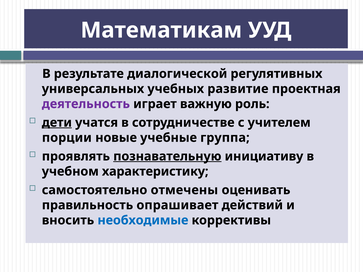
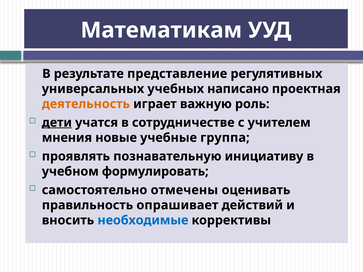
диалогической: диалогической -> представление (177, 74)
развитие: развитие -> написано (238, 89)
деятельность colour: purple -> orange (86, 104)
порции: порции -> мнения (67, 138)
познавательную underline: present -> none (167, 156)
характеристику: характеристику -> формулировать (155, 172)
